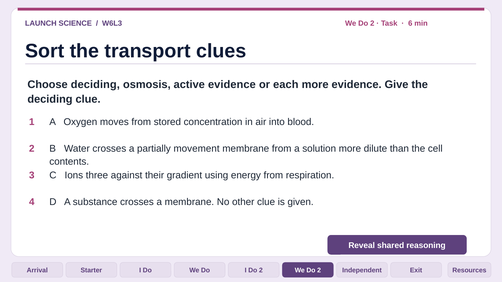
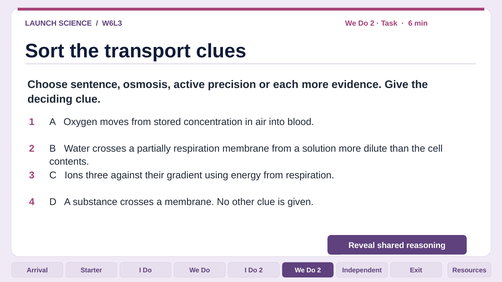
Choose deciding: deciding -> sentence (95, 85)
active evidence: evidence -> precision (232, 85)
partially movement: movement -> respiration (197, 149)
